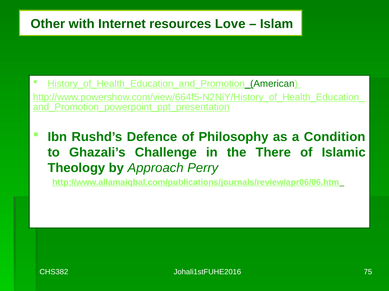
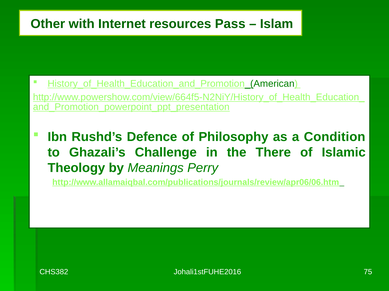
Love: Love -> Pass (230, 24)
Approach: Approach -> Meanings (156, 168)
